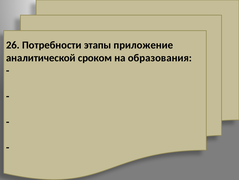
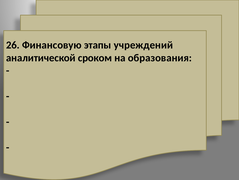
Потребности: Потребности -> Финансовую (52, 45)
приложение: приложение -> учреждений (143, 45)
